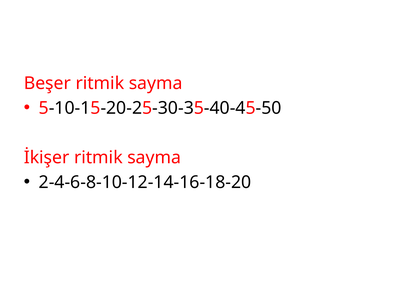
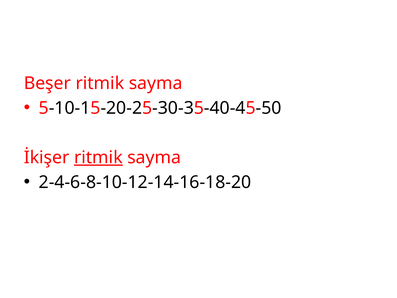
ritmik underline: none -> present (98, 157)
